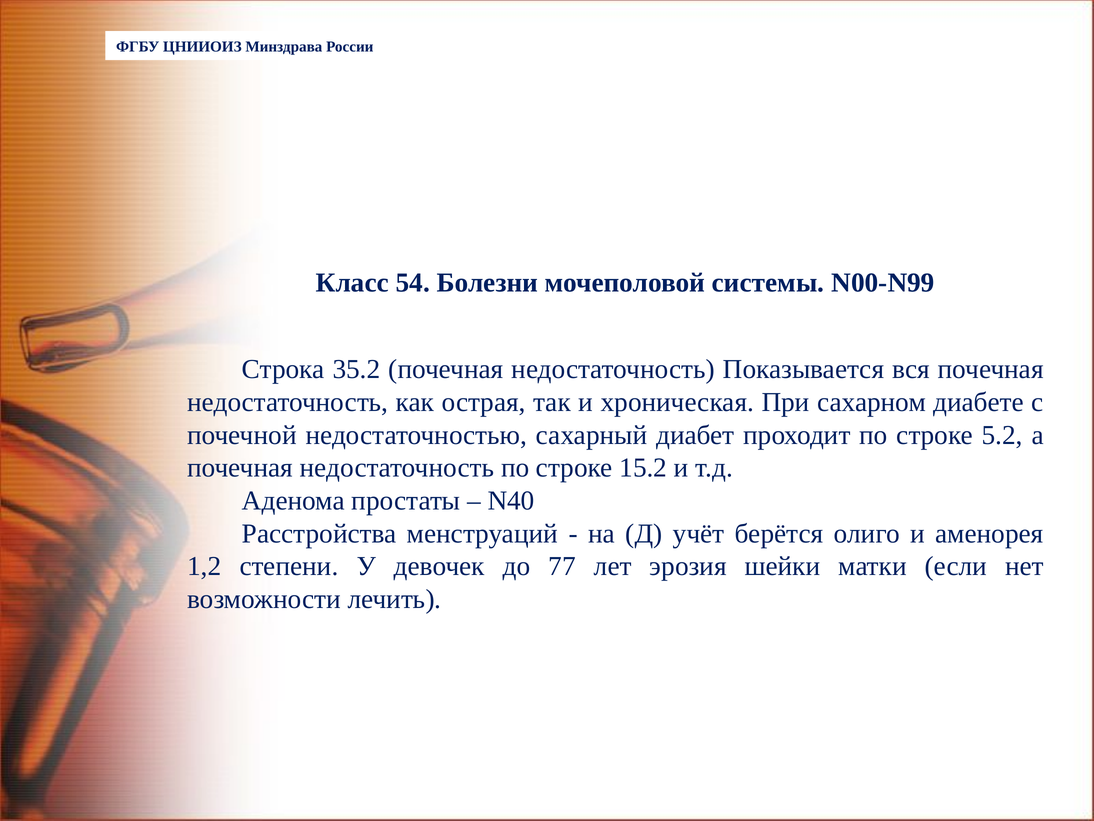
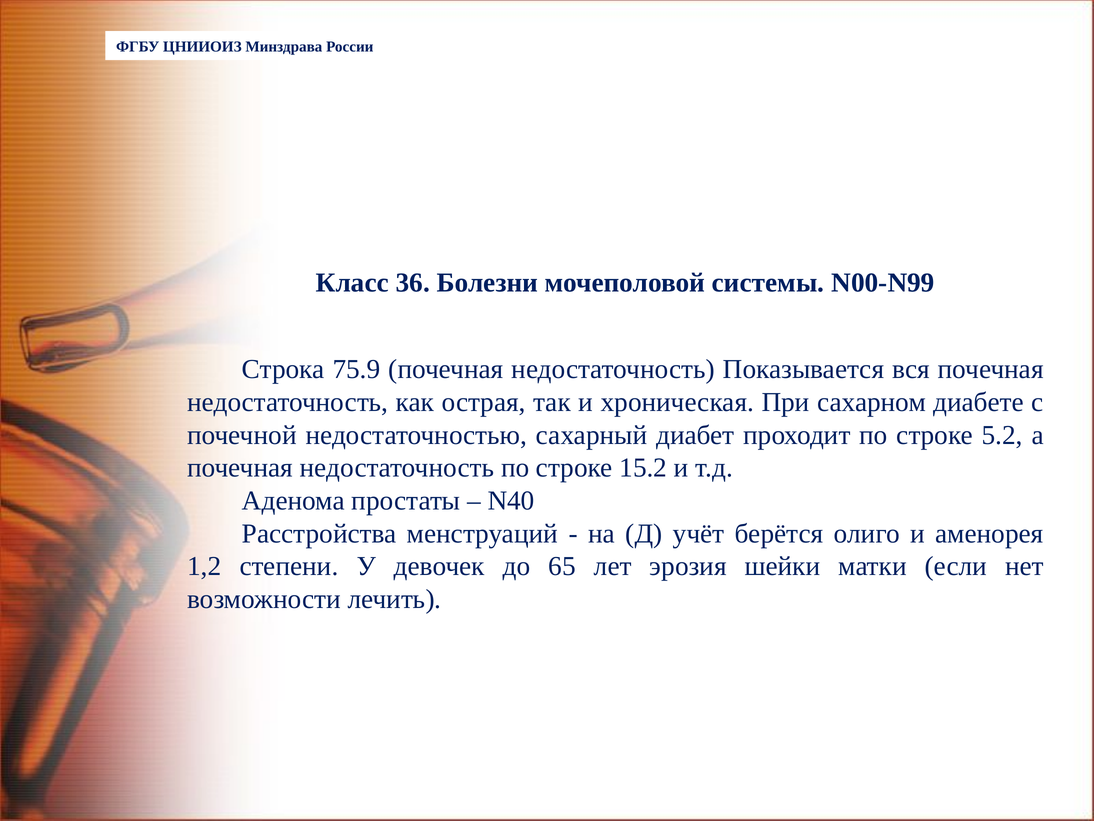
54: 54 -> 36 (413, 283)
35.2: 35.2 -> 75.9 (356, 369)
77: 77 -> 65 (562, 566)
